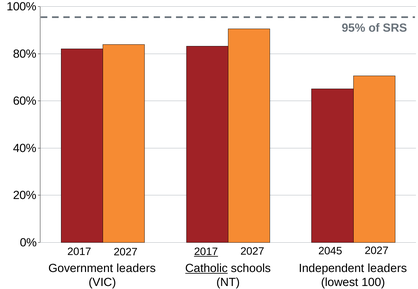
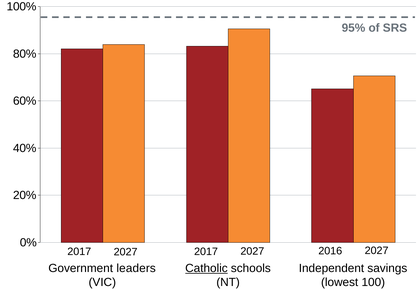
2045: 2045 -> 2016 (330, 251)
2017 underline: present -> none (206, 252)
Independent leaders: leaders -> savings (387, 269)
